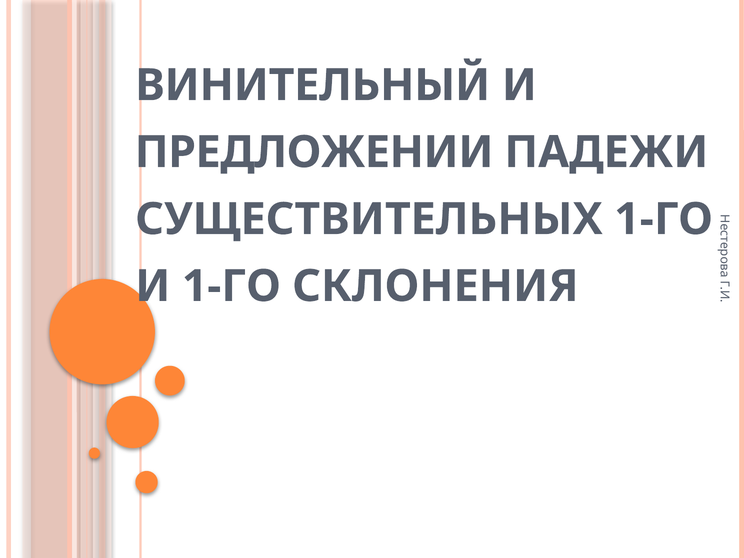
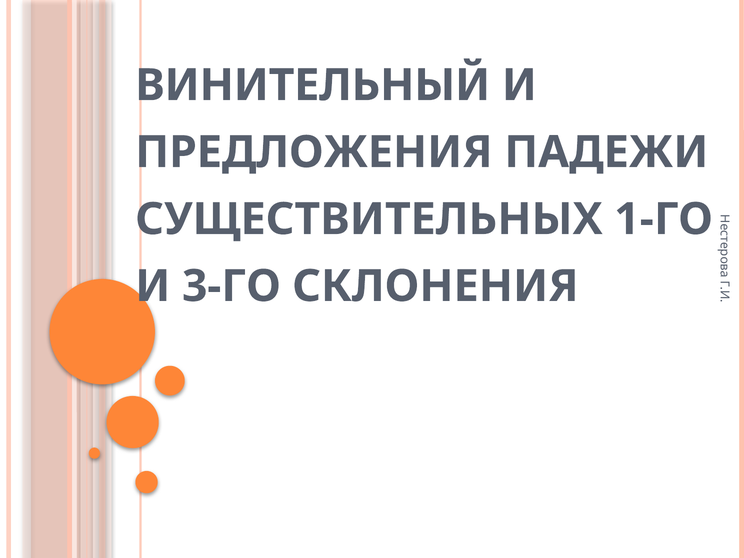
ПРЕДЛОЖЕНИИ: ПРЕДЛОЖЕНИИ -> ПРЕДЛОЖЕНИЯ (314, 152)
И 1-ГО: 1-ГО -> 3-ГО (231, 286)
